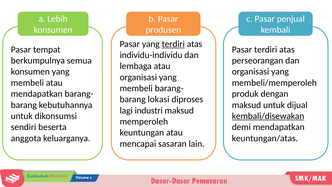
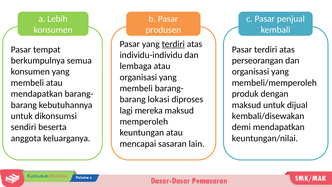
industri: industri -> mereka (149, 110)
kembali/disewakan underline: present -> none (268, 116)
keuntungan/atas: keuntungan/atas -> keuntungan/nilai (265, 138)
